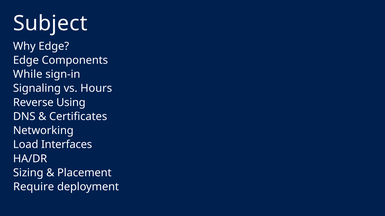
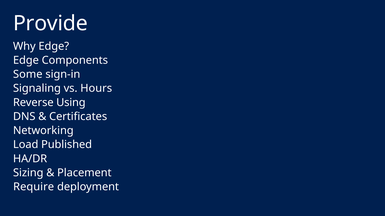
Subject: Subject -> Provide (50, 23)
While: While -> Some (28, 74)
Interfaces: Interfaces -> Published (67, 145)
